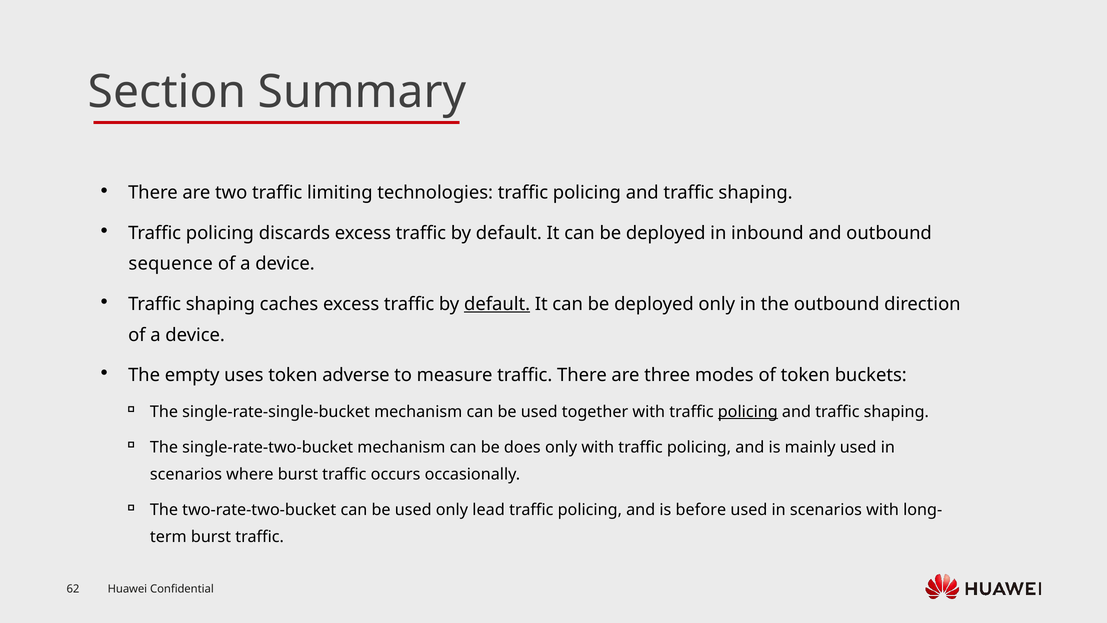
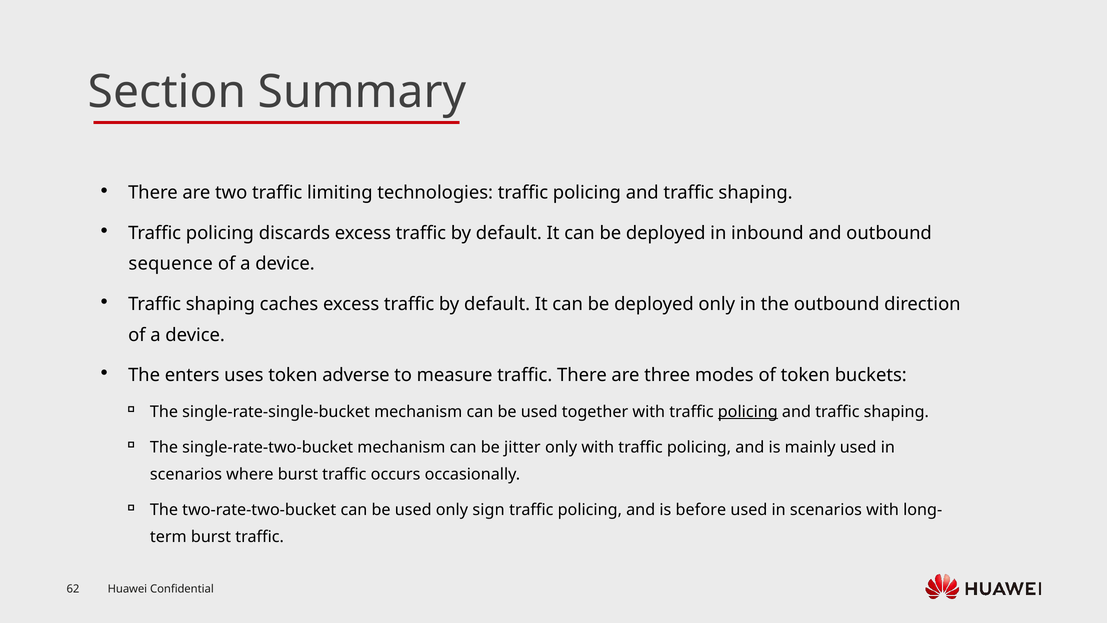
default underline: present -> none (497, 304)
empty: empty -> enters (192, 375)
does: does -> jitter (522, 447)
lead: lead -> sign (489, 510)
